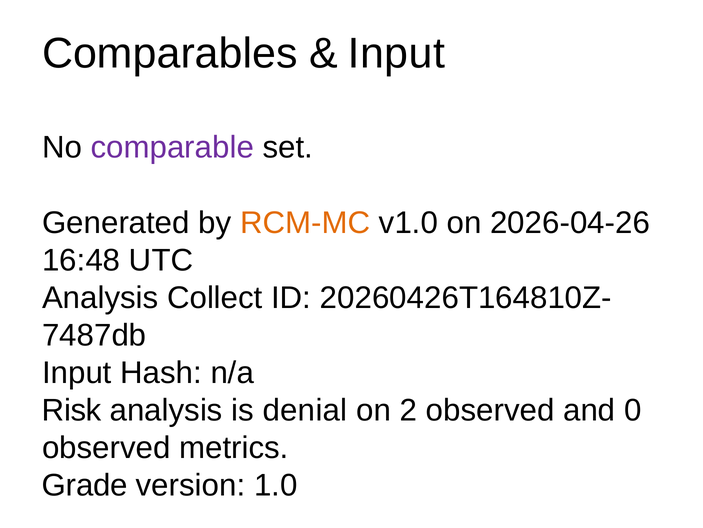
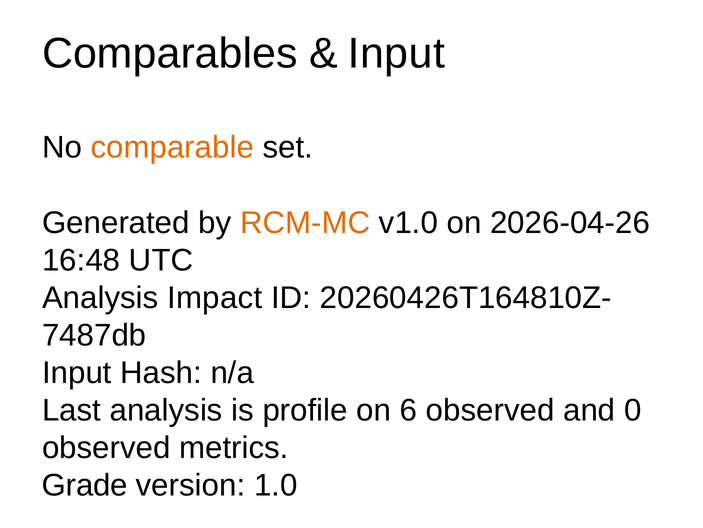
comparable colour: purple -> orange (172, 147)
Collect: Collect -> Impact (215, 297)
Risk: Risk -> Last (72, 410)
denial: denial -> profile (305, 410)
2: 2 -> 6 (409, 410)
